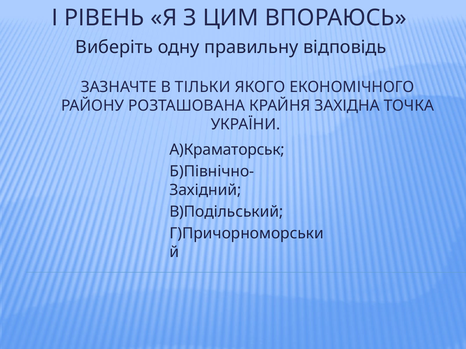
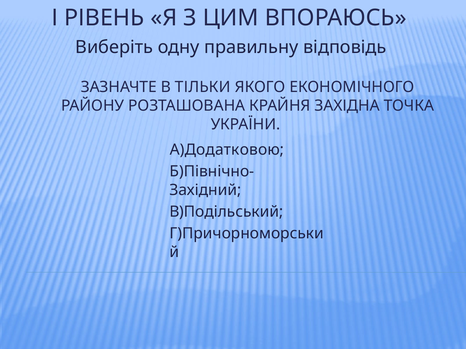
А)Краматорськ: А)Краматорськ -> А)Додатковою (227, 150)
